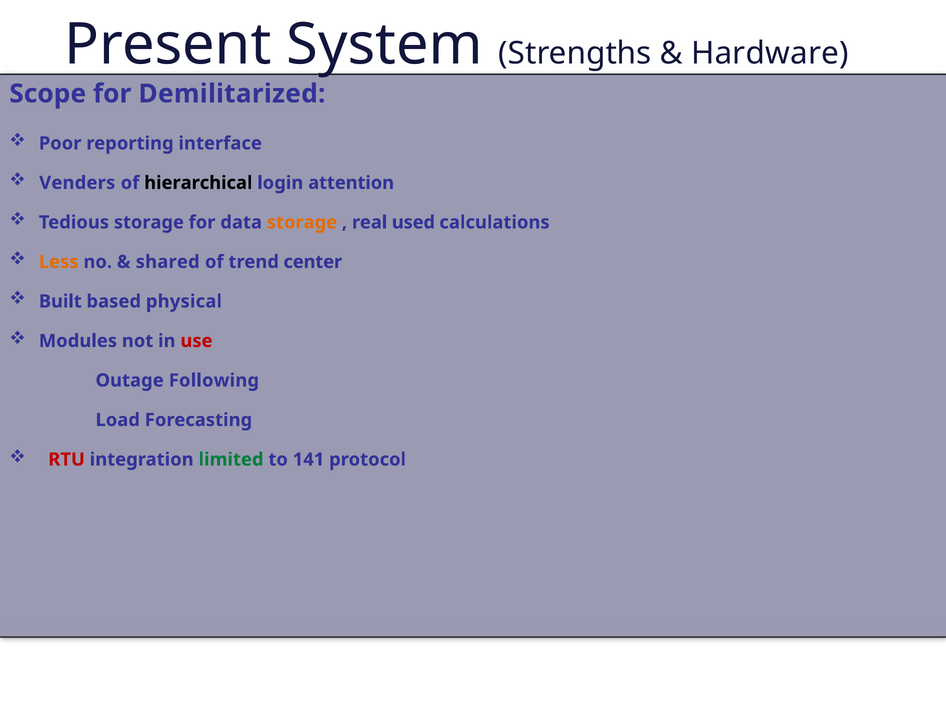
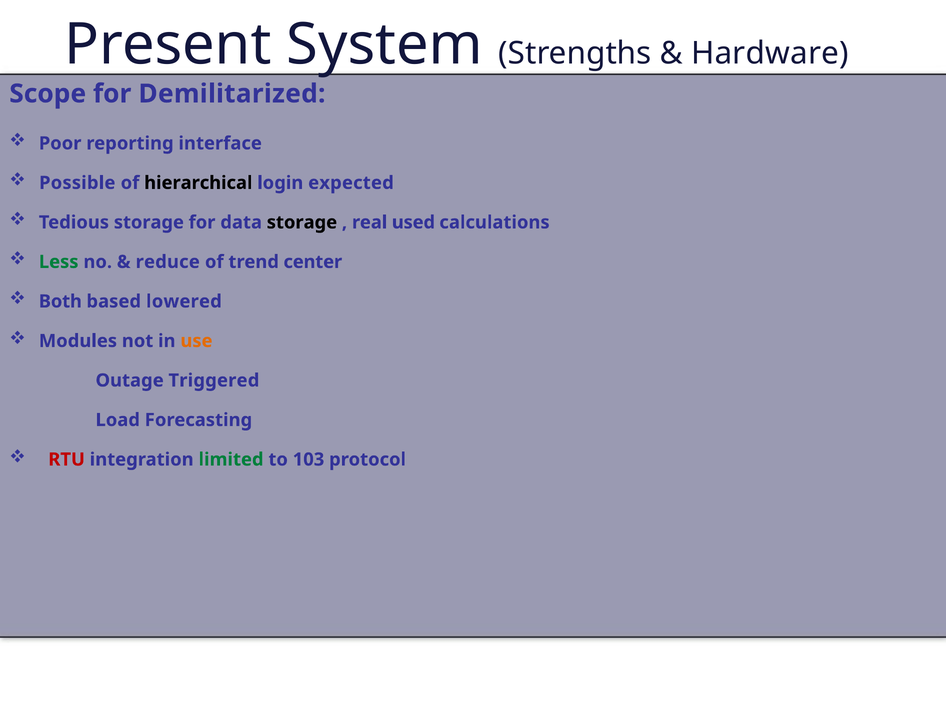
Venders: Venders -> Possible (77, 183)
attention: attention -> expected (351, 183)
storage colour: orange -> black (302, 223)
Less colour: orange -> green (59, 262)
shared: shared -> reduce (168, 262)
Built: Built -> Both (60, 302)
physical: physical -> lowered (184, 302)
use colour: red -> orange (196, 341)
Following: Following -> Triggered (214, 381)
141: 141 -> 103 (309, 460)
